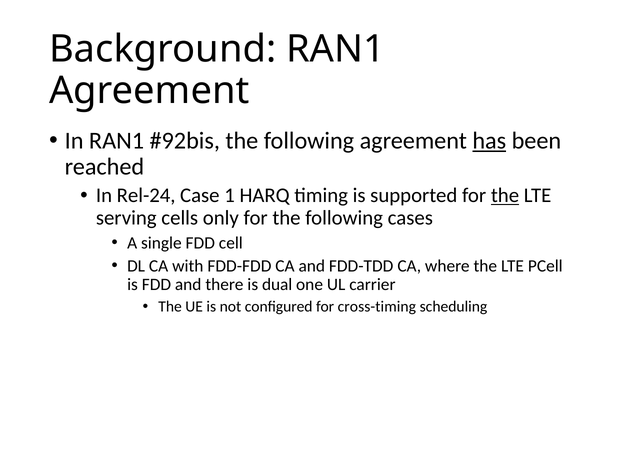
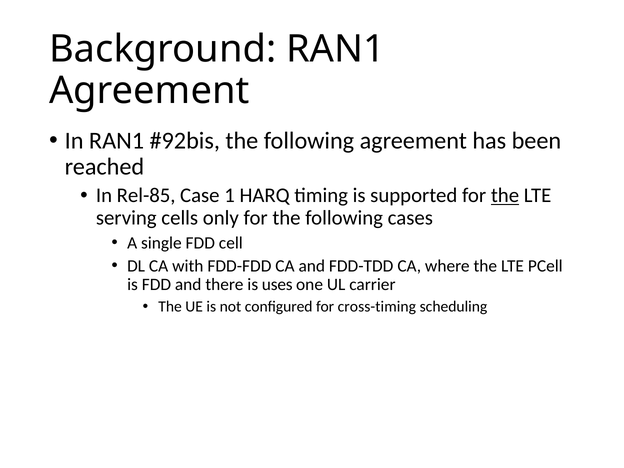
has underline: present -> none (489, 141)
Rel-24: Rel-24 -> Rel-85 (146, 196)
dual: dual -> uses (277, 285)
